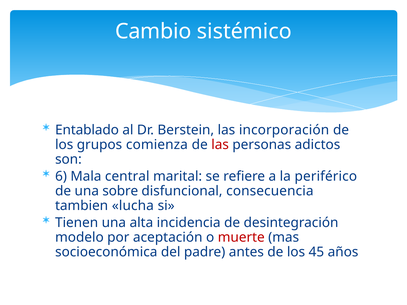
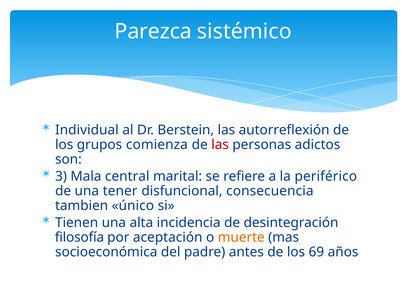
Cambio: Cambio -> Parezca (153, 32)
Entablado: Entablado -> Individual (87, 130)
incorporación: incorporación -> autorreflexión (284, 130)
6: 6 -> 3 (61, 177)
sobre: sobre -> tener (120, 191)
lucha: lucha -> único (133, 206)
modelo: modelo -> filosofía (79, 238)
muerte colour: red -> orange (241, 238)
45: 45 -> 69 (316, 252)
